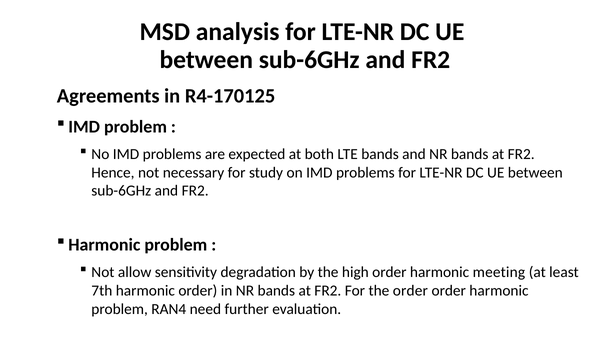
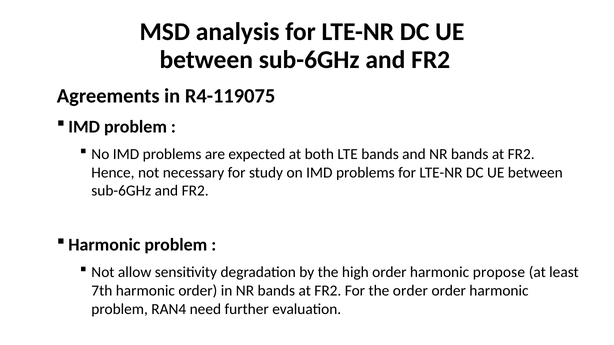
R4-170125: R4-170125 -> R4-119075 (230, 96)
meeting: meeting -> propose (499, 272)
